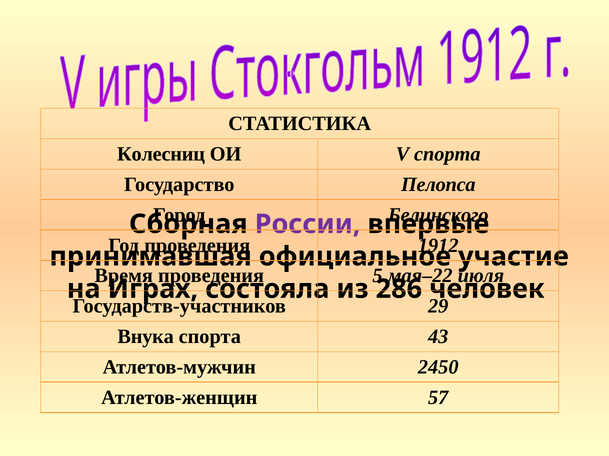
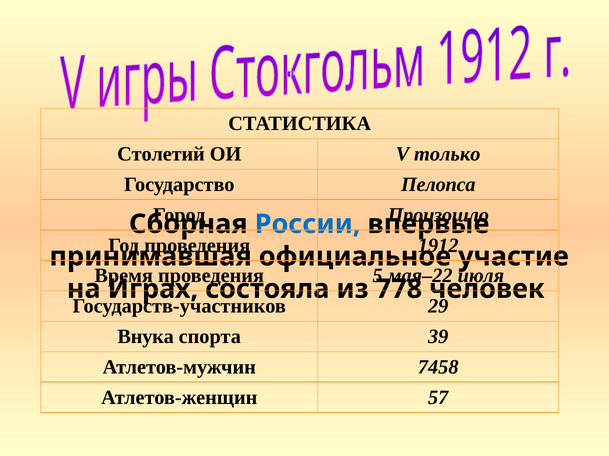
Колесниц: Колесниц -> Столетий (161, 154)
V спорта: спорта -> только (447, 154)
Белинского: Белинского -> Произошло (438, 215)
России colour: purple -> blue (308, 224)
286: 286 -> 778 (399, 289)
43: 43 -> 39 (438, 337)
2450: 2450 -> 7458 (438, 368)
